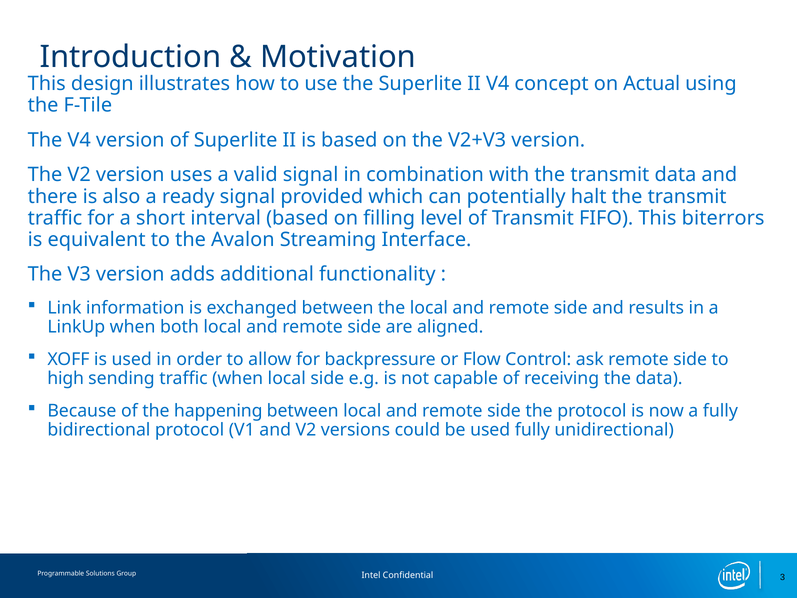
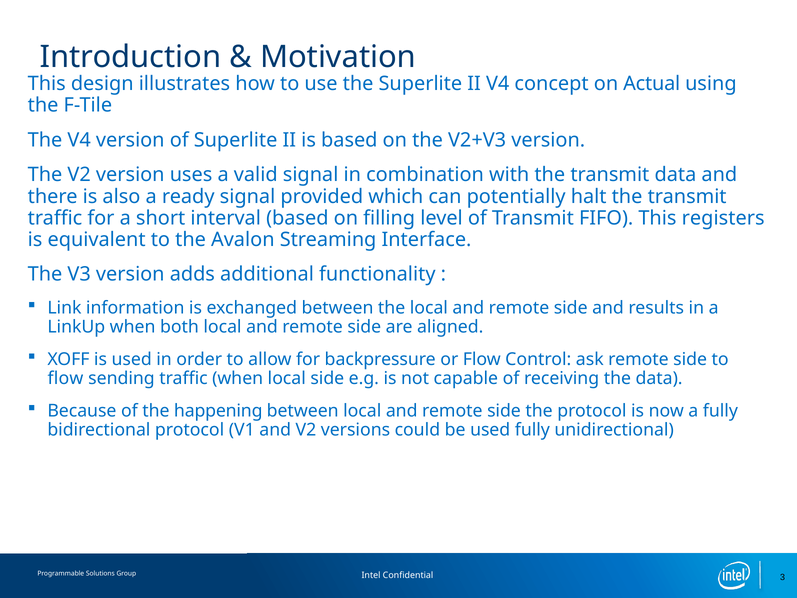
biterrors: biterrors -> registers (723, 218)
high: high -> flow (65, 378)
